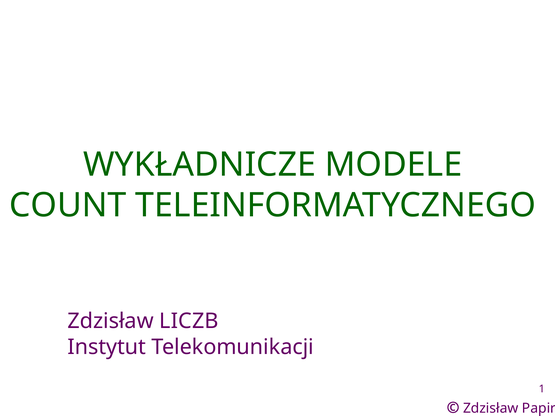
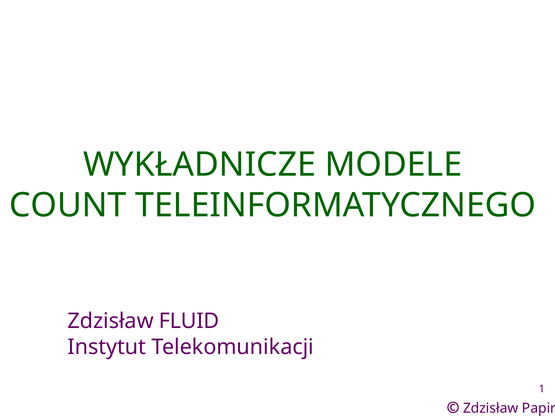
LICZB: LICZB -> FLUID (189, 321)
